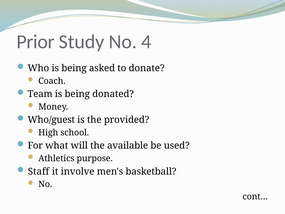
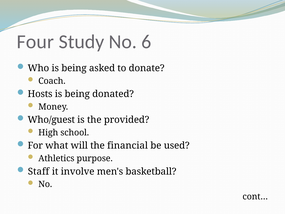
Prior: Prior -> Four (35, 42)
4: 4 -> 6 (146, 42)
Team: Team -> Hosts (40, 94)
available: available -> financial (128, 145)
